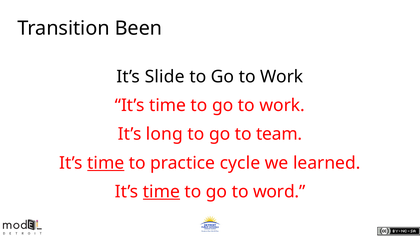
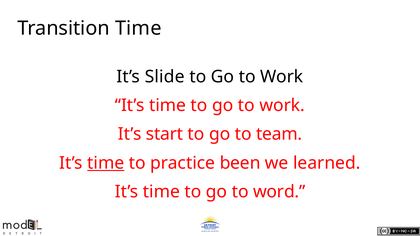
Transition Been: Been -> Time (138, 28)
long: long -> start (165, 134)
cycle: cycle -> been (240, 163)
time underline: present -> none (161, 192)
